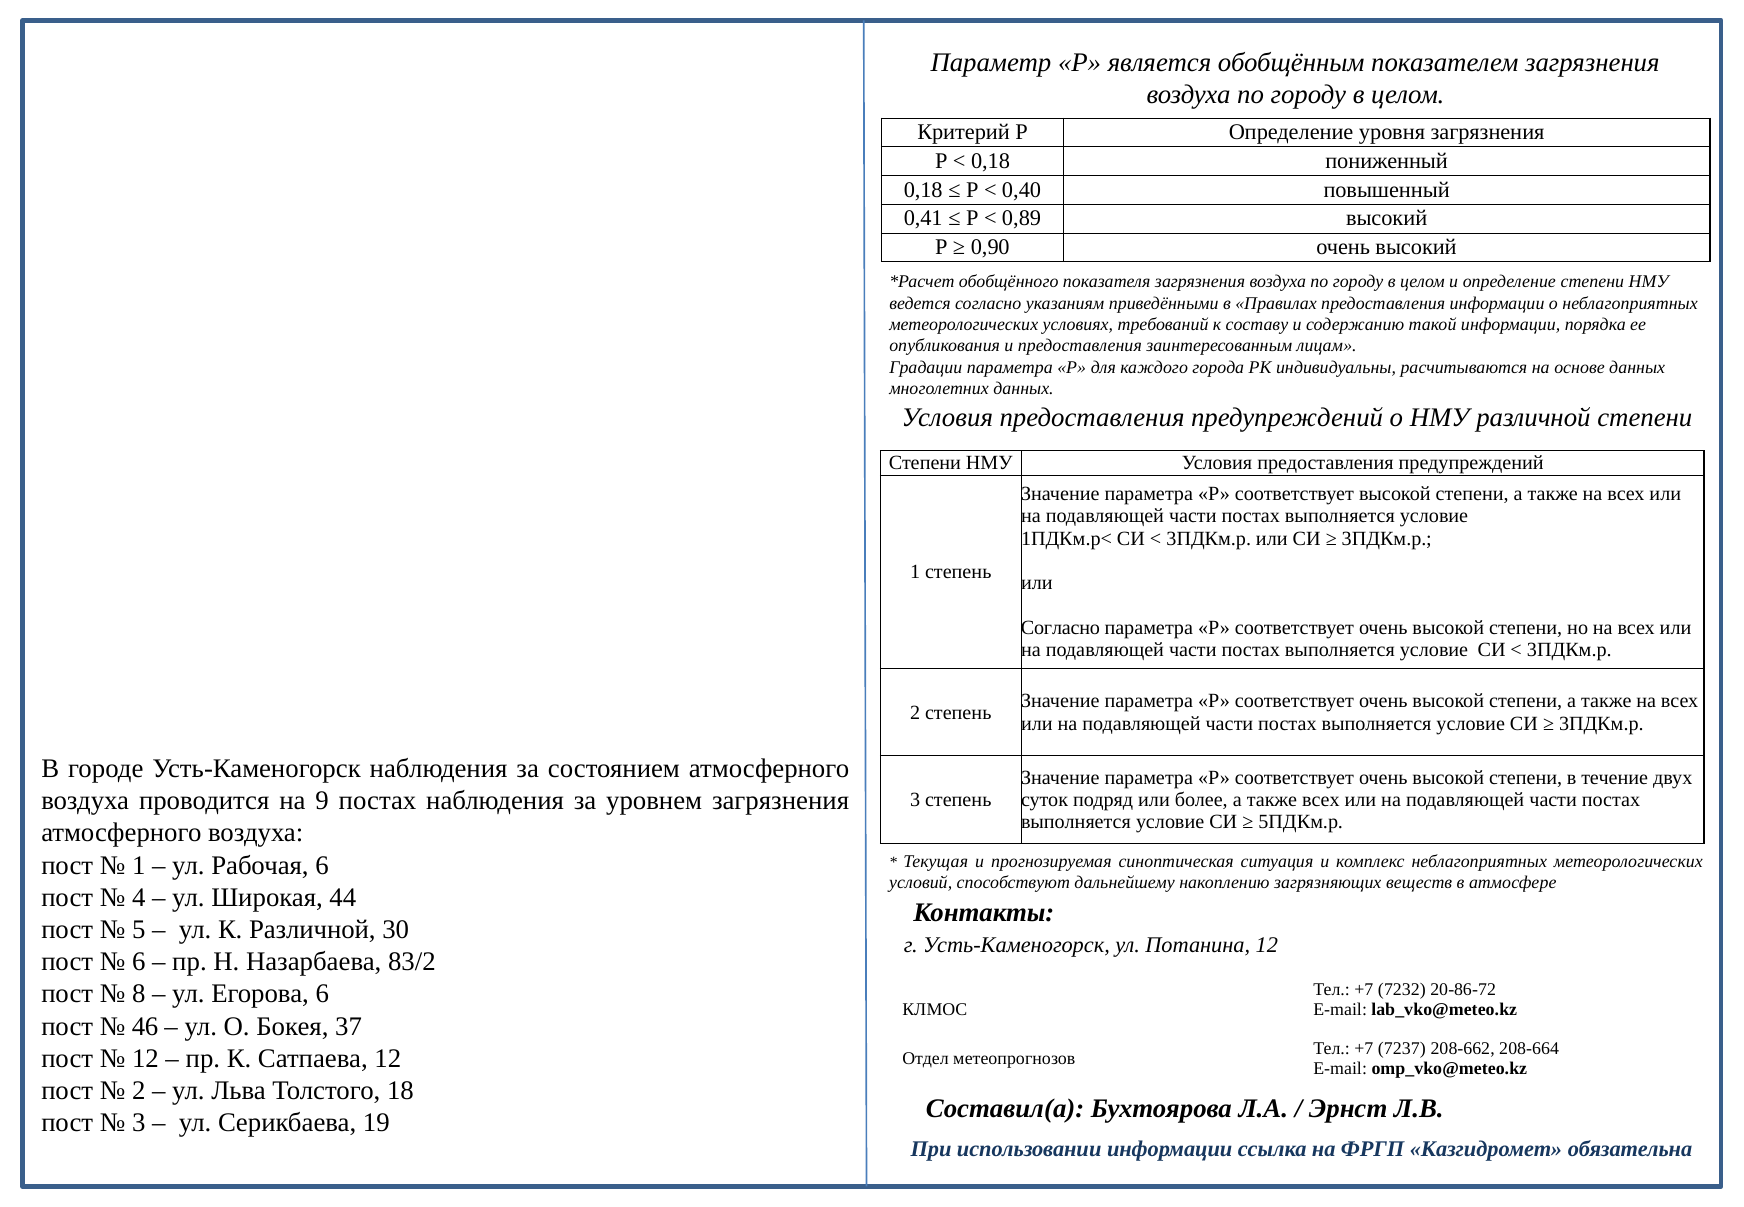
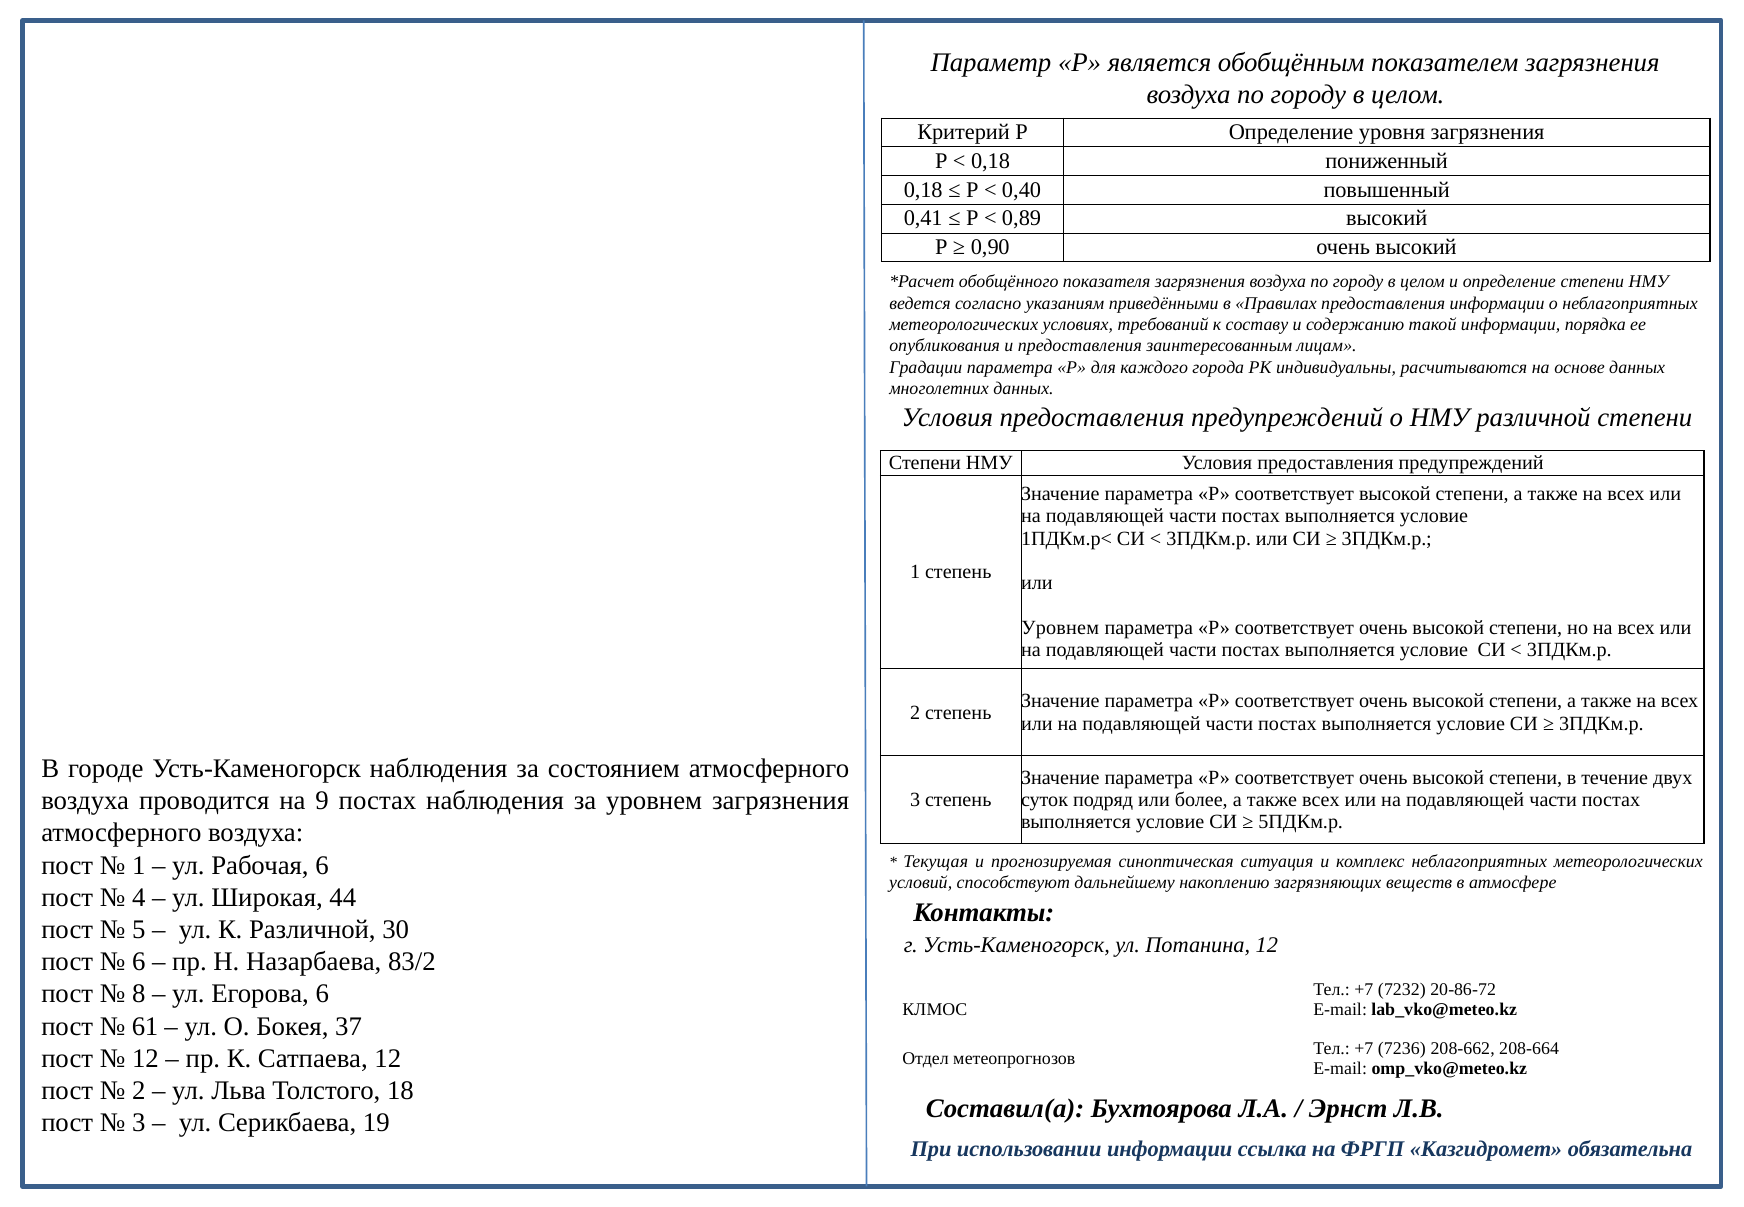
Согласно: Согласно -> Уровнем (1060, 628)
46: 46 -> 61 (145, 1027)
7237: 7237 -> 7236 (1402, 1049)
